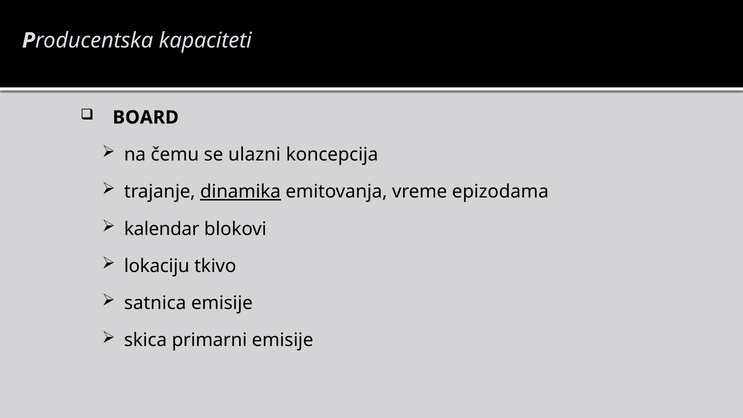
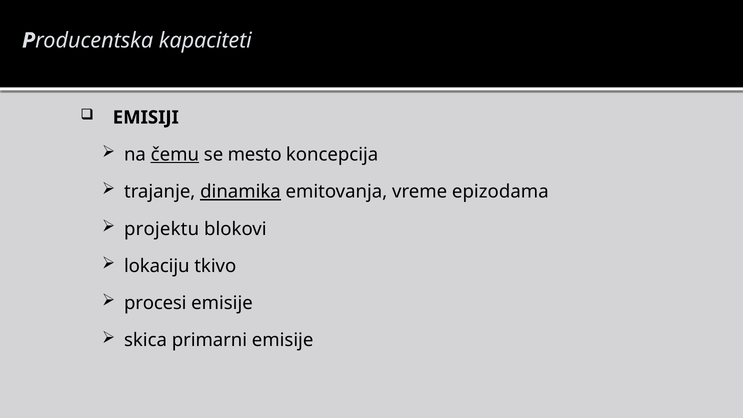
BOARD: BOARD -> EMISIJI (146, 117)
čemu underline: none -> present (175, 155)
ulazni: ulazni -> mesto (255, 155)
kalendar: kalendar -> projektu (162, 229)
satnica: satnica -> procesi (155, 303)
